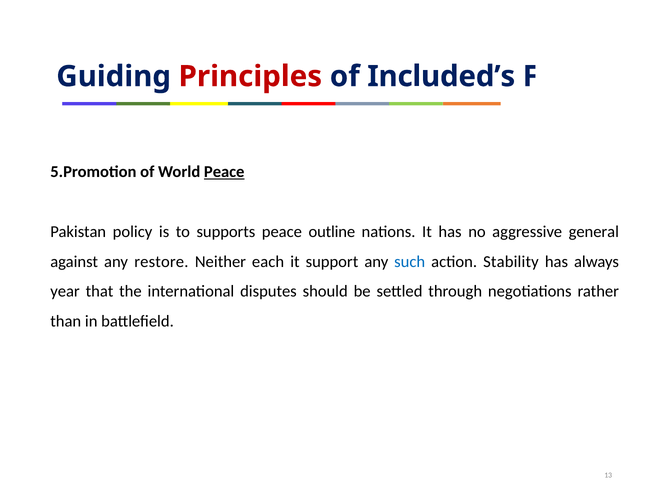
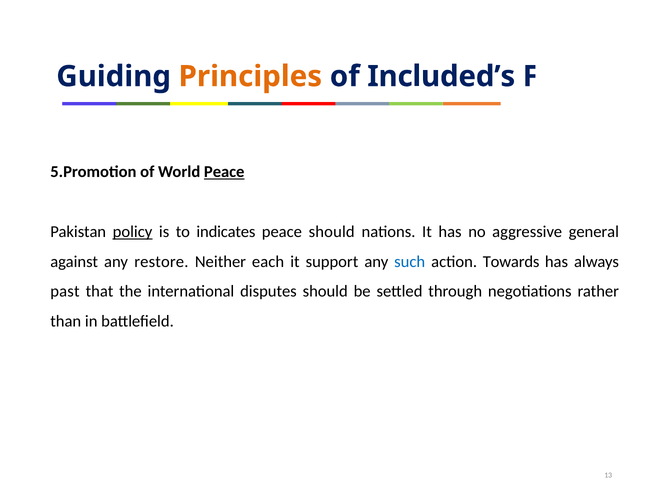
Principles colour: red -> orange (250, 76)
policy underline: none -> present (133, 232)
supports: supports -> indicates (226, 232)
peace outline: outline -> should (332, 232)
Stability: Stability -> Towards (511, 262)
year: year -> past (65, 291)
